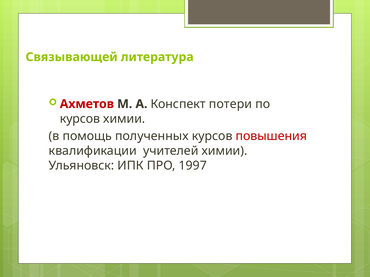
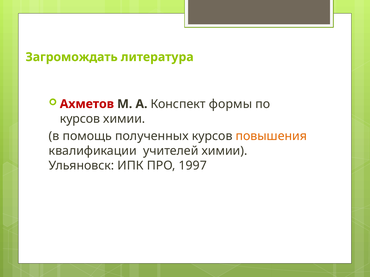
Связывающей: Связывающей -> Загромождать (72, 57)
потери: потери -> формы (230, 104)
повышения colour: red -> orange (271, 136)
